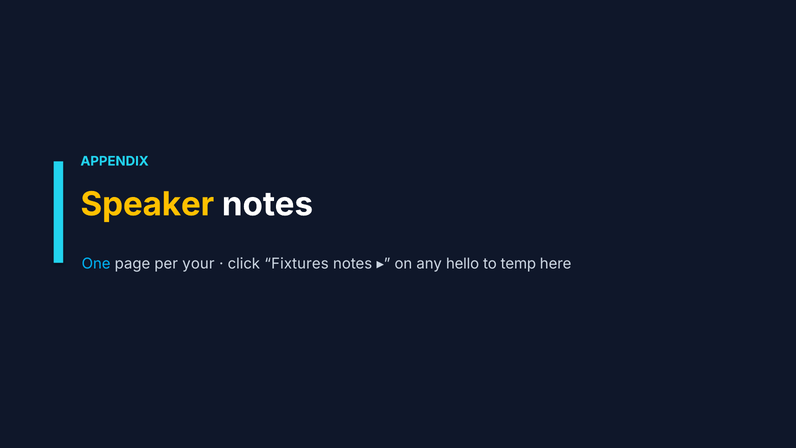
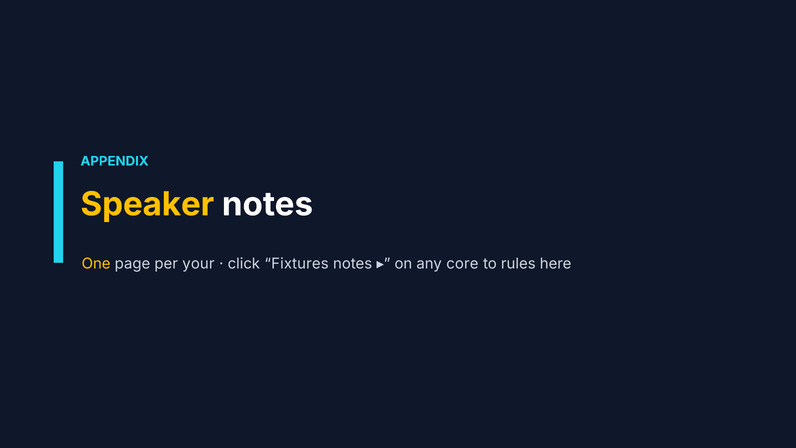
One colour: light blue -> yellow (96, 264)
hello: hello -> core (462, 264)
temp: temp -> rules (518, 264)
